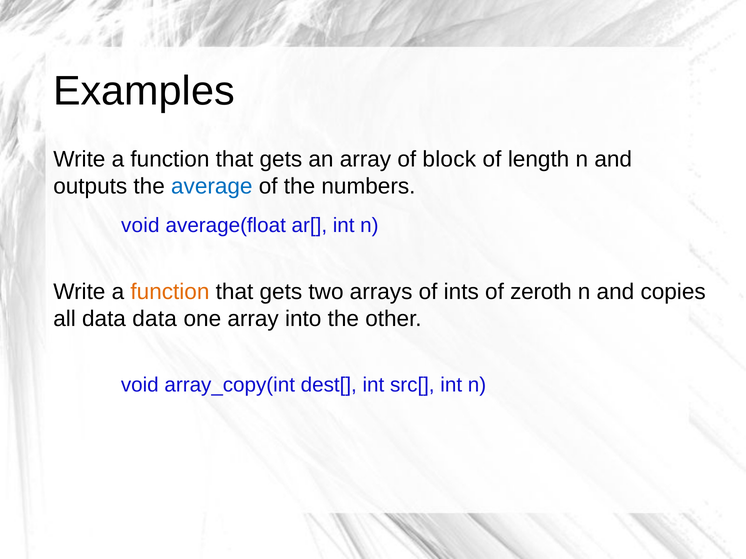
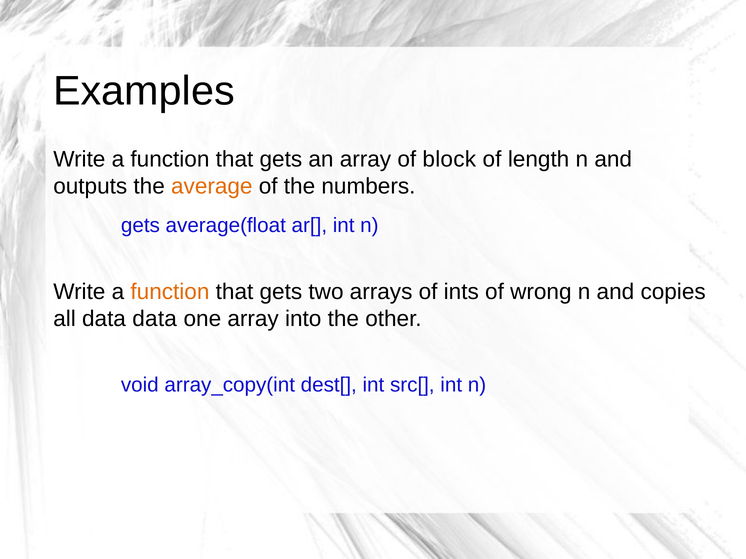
average colour: blue -> orange (212, 186)
void: void -> gets (140, 226)
zeroth: zeroth -> wrong (541, 292)
